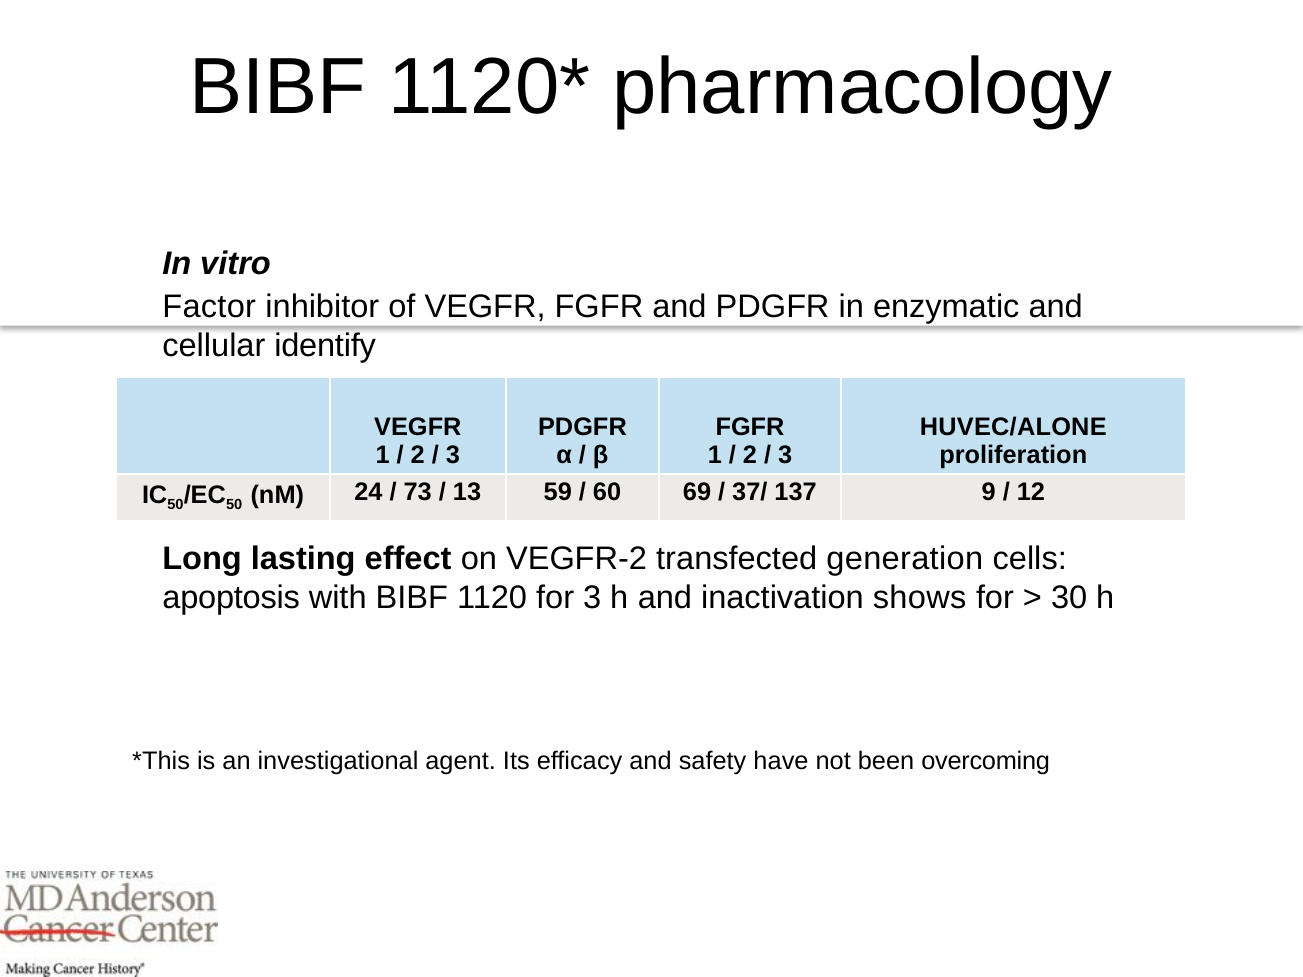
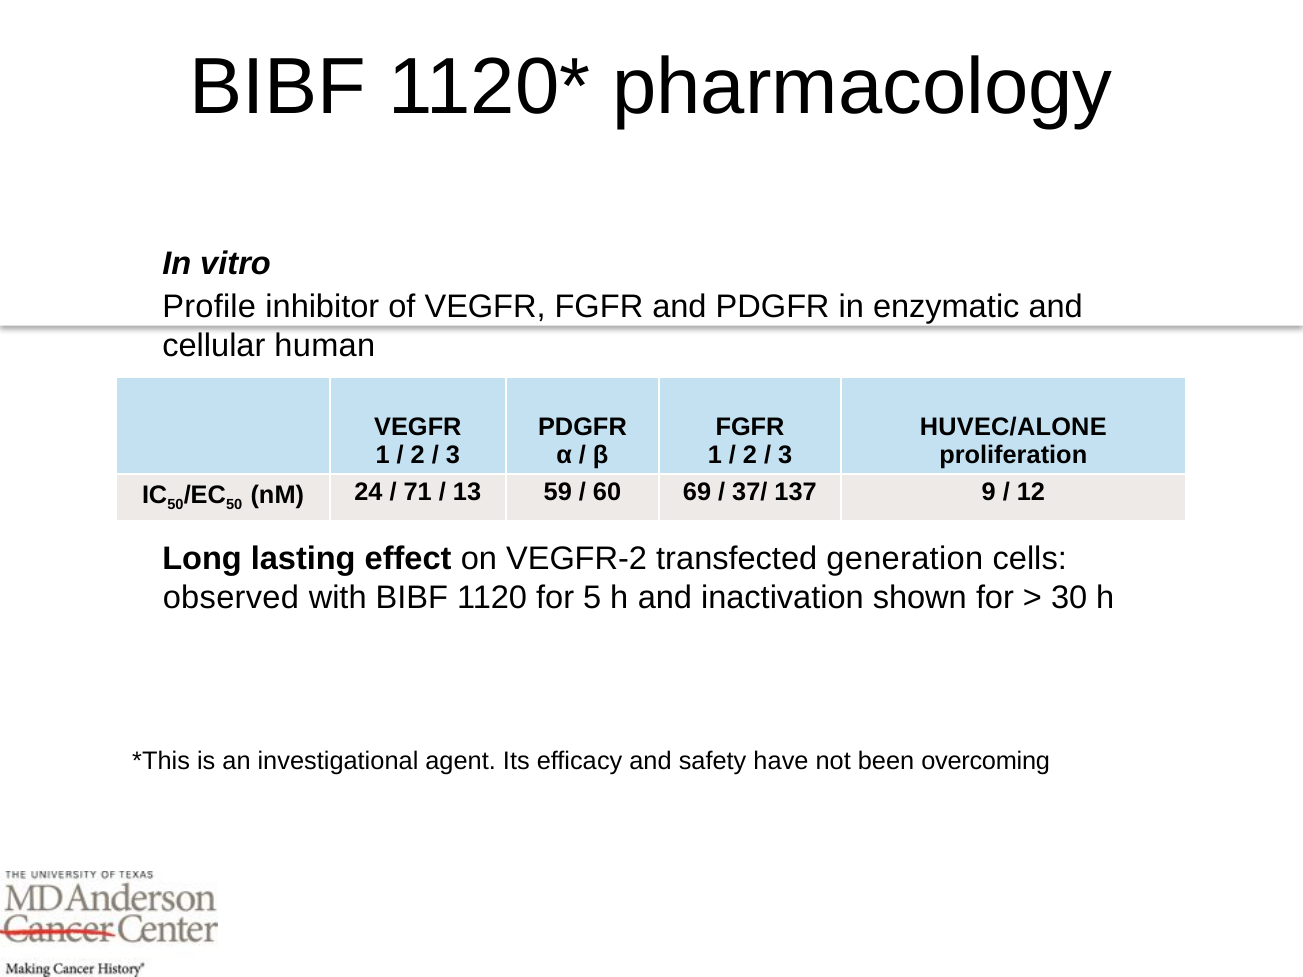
Factor: Factor -> Profile (209, 307)
identify: identify -> human (325, 346)
73: 73 -> 71 (418, 493)
apoptosis: apoptosis -> observed (231, 598)
for 3: 3 -> 5 (592, 598)
shows: shows -> shown (920, 598)
